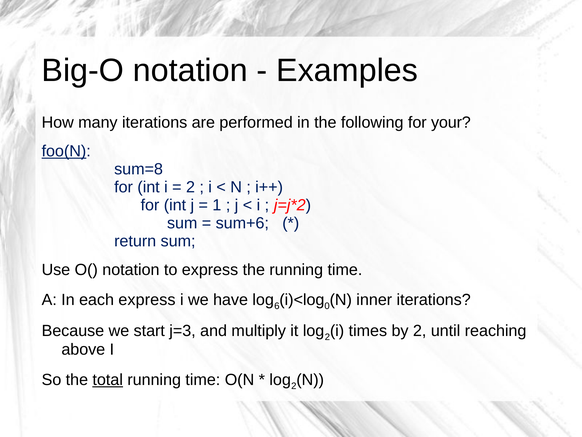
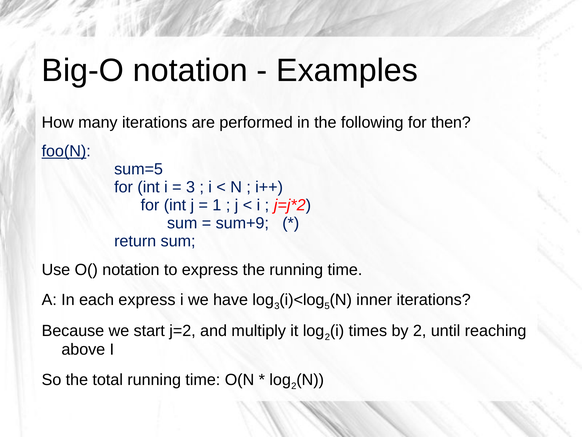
your: your -> then (451, 122)
sum=8: sum=8 -> sum=5 (139, 169)
2: 2 -> 3 (190, 187)
sum+6: sum+6 -> sum+9 (242, 223)
6: 6 -> 3 (277, 306)
0: 0 -> 5 (327, 306)
j=3: j=3 -> j=2 (183, 330)
total underline: present -> none (108, 379)
